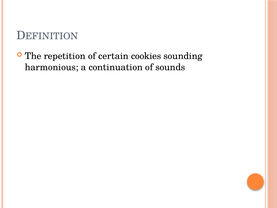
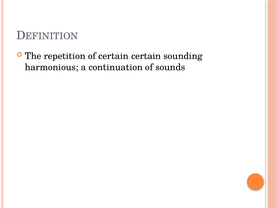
certain cookies: cookies -> certain (146, 56)
